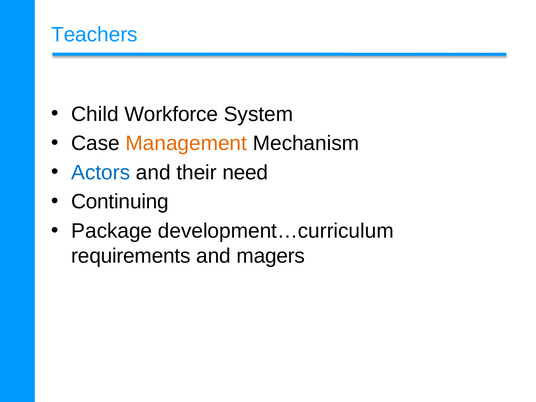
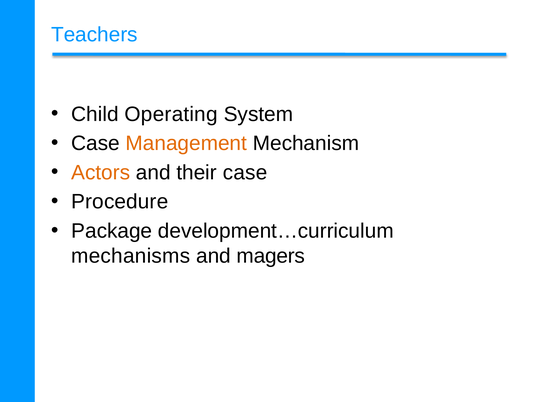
Workforce: Workforce -> Operating (171, 114)
Actors colour: blue -> orange (101, 173)
their need: need -> case (245, 173)
Continuing: Continuing -> Procedure (120, 202)
requirements: requirements -> mechanisms (131, 256)
